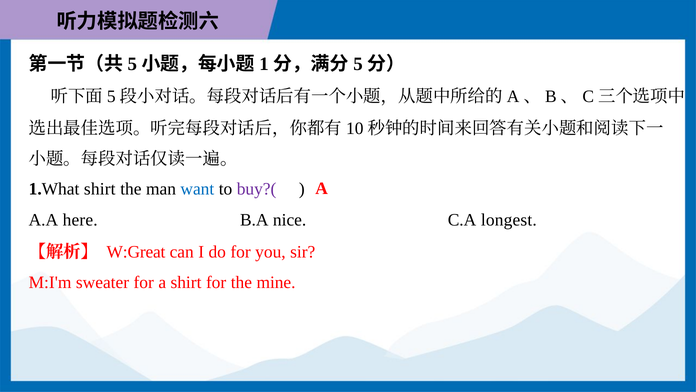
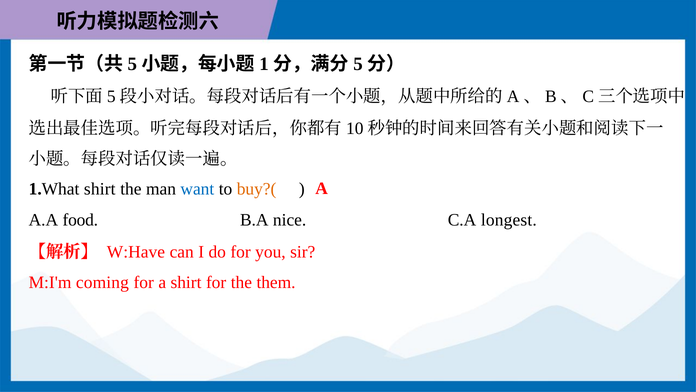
buy?( colour: purple -> orange (257, 189)
here: here -> food (80, 220)
W:Great: W:Great -> W:Have (136, 252)
sweater: sweater -> coming (102, 282)
mine: mine -> them (276, 282)
